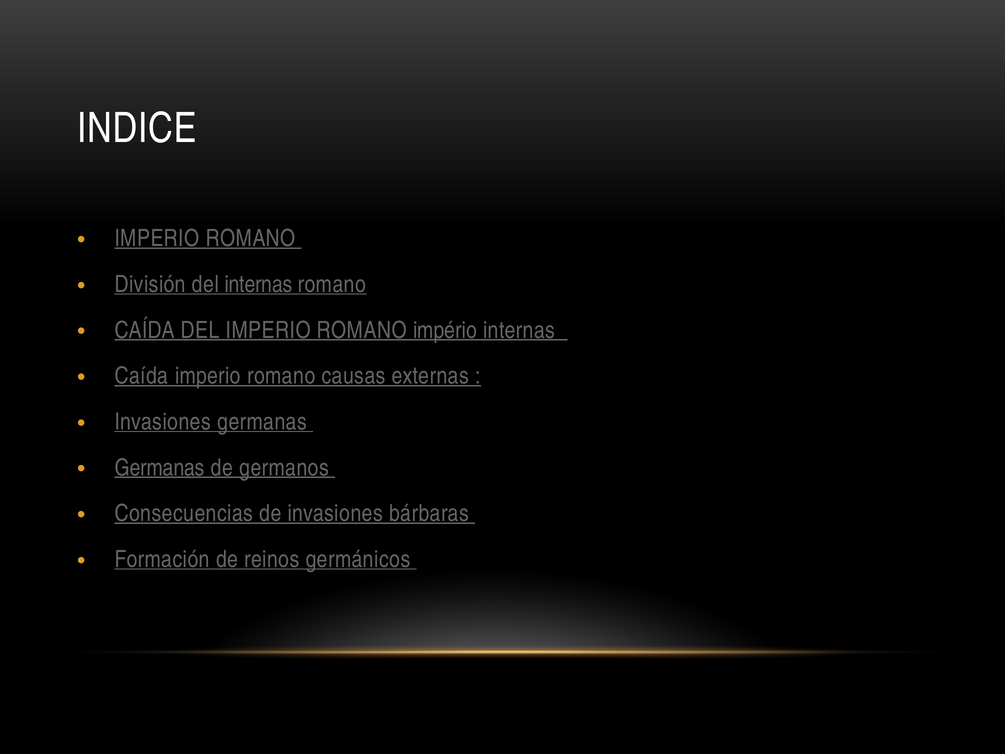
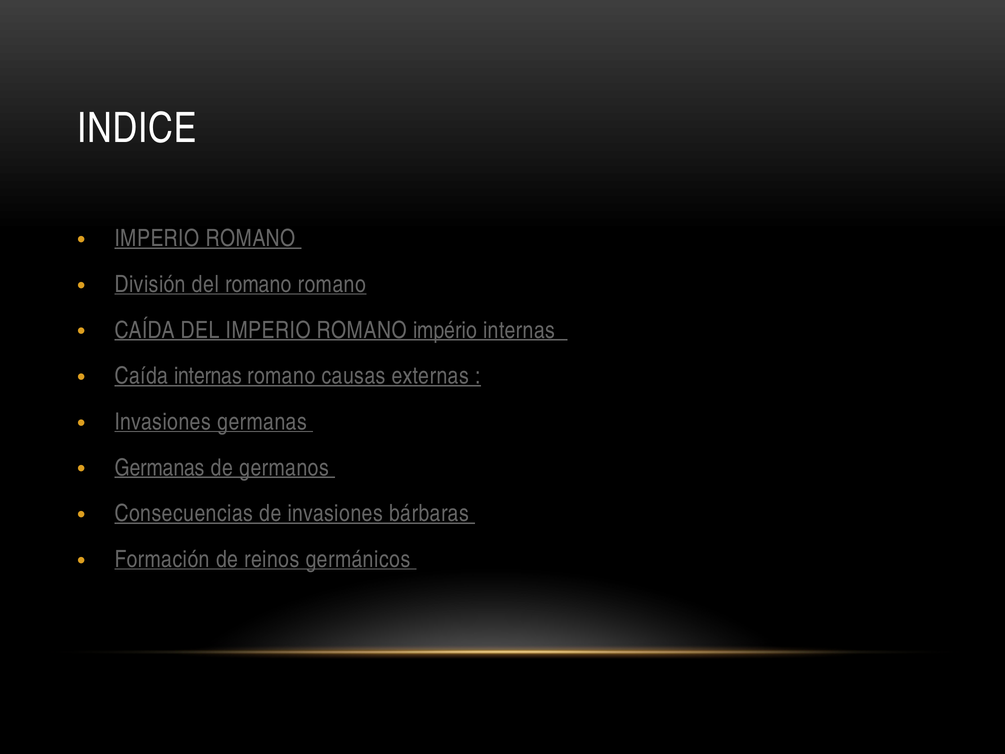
del internas: internas -> romano (258, 284)
Caída imperio: imperio -> internas (208, 376)
